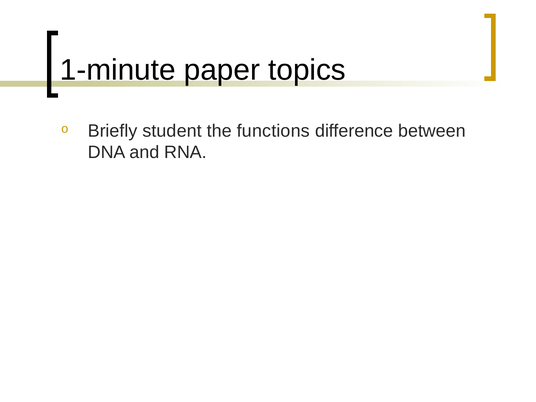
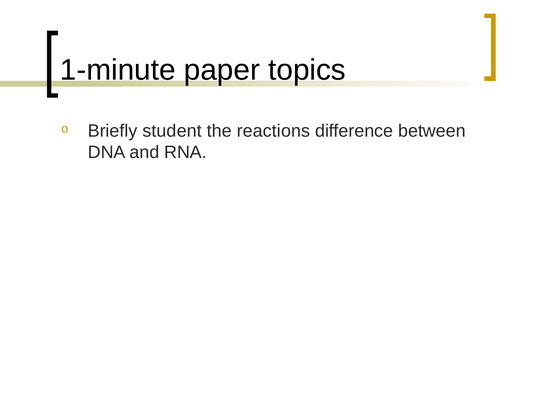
functions: functions -> reactions (273, 131)
